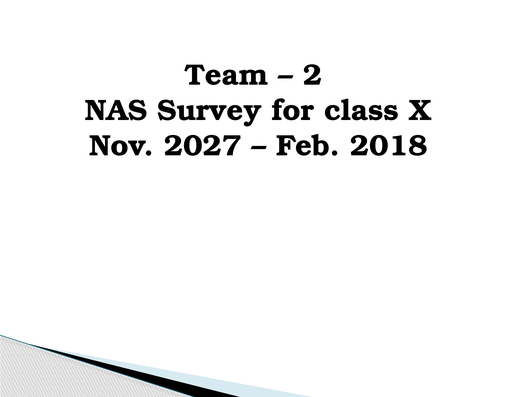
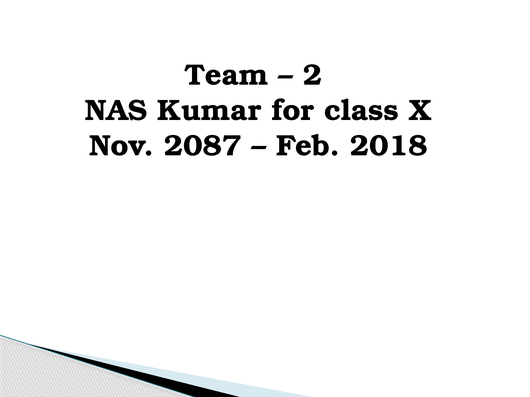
Survey: Survey -> Kumar (209, 111)
2027: 2027 -> 2087 (203, 146)
